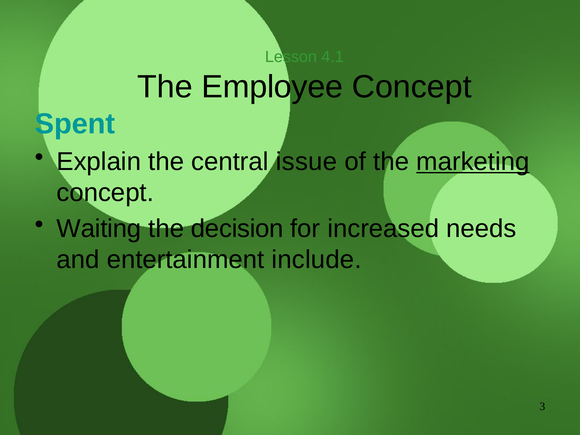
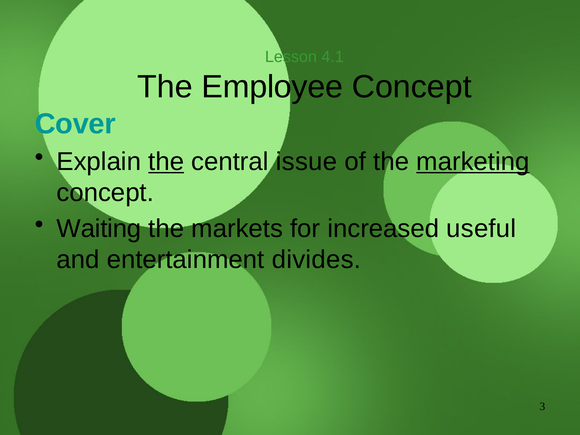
Spent: Spent -> Cover (75, 124)
the underline: none -> present (166, 162)
decision: decision -> markets (237, 229)
needs: needs -> useful (481, 229)
include: include -> divides (317, 260)
